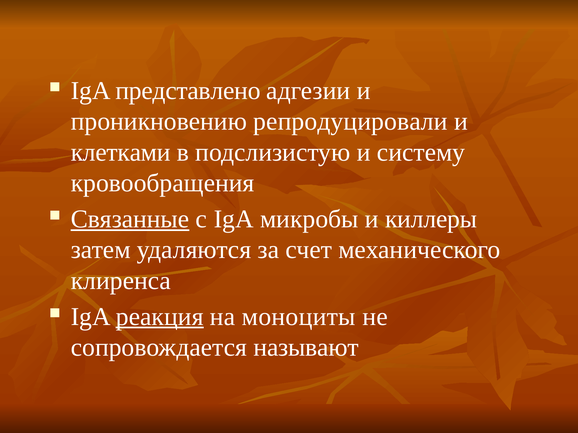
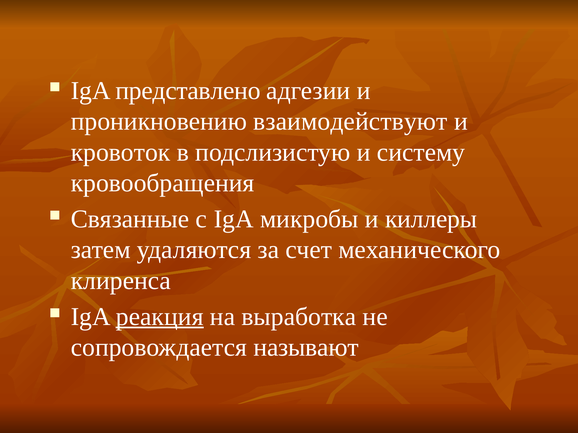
репродуцировали: репродуцировали -> взаимодействуют (350, 122)
клетками: клетками -> кровоток (121, 152)
Связанные underline: present -> none (130, 219)
моноциты: моноциты -> выработка (299, 317)
